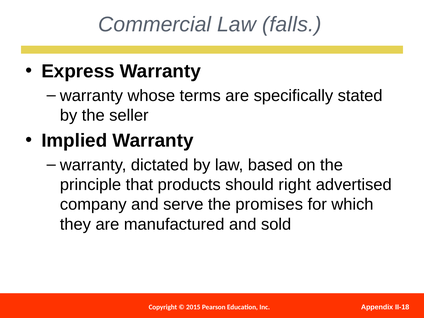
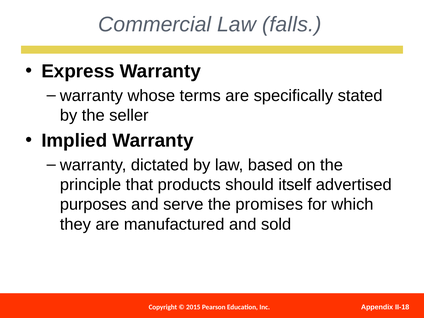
right: right -> itself (295, 185)
company: company -> purposes (93, 205)
